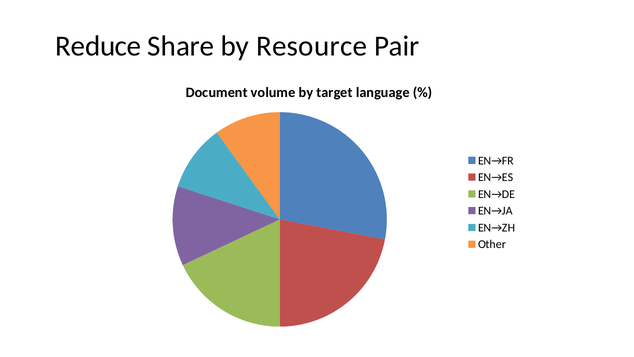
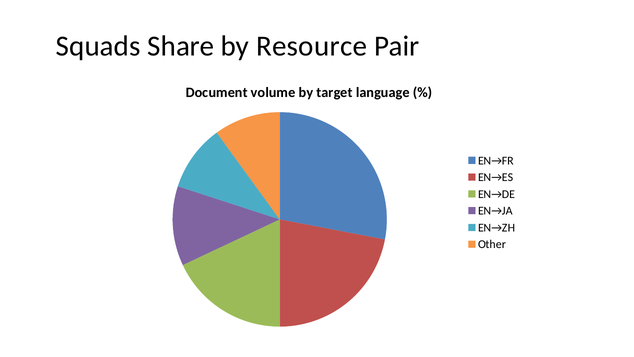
Reduce: Reduce -> Squads (98, 46)
